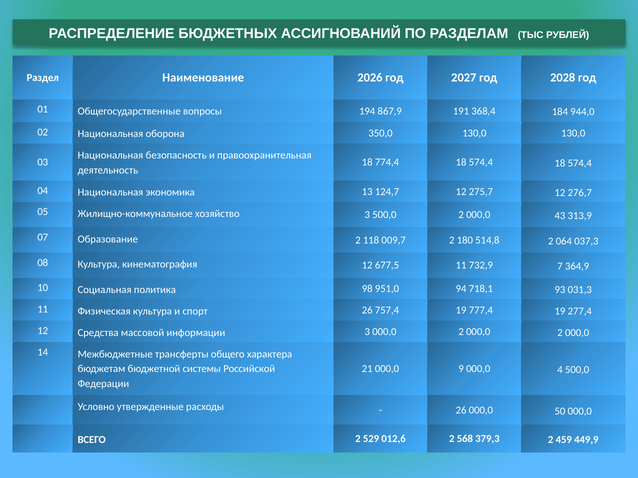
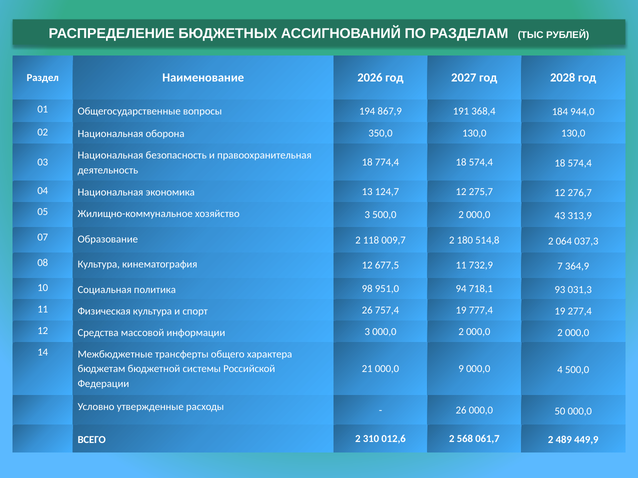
529: 529 -> 310 (371, 439)
379,3: 379,3 -> 061,7 (487, 439)
459: 459 -> 489 (564, 440)
